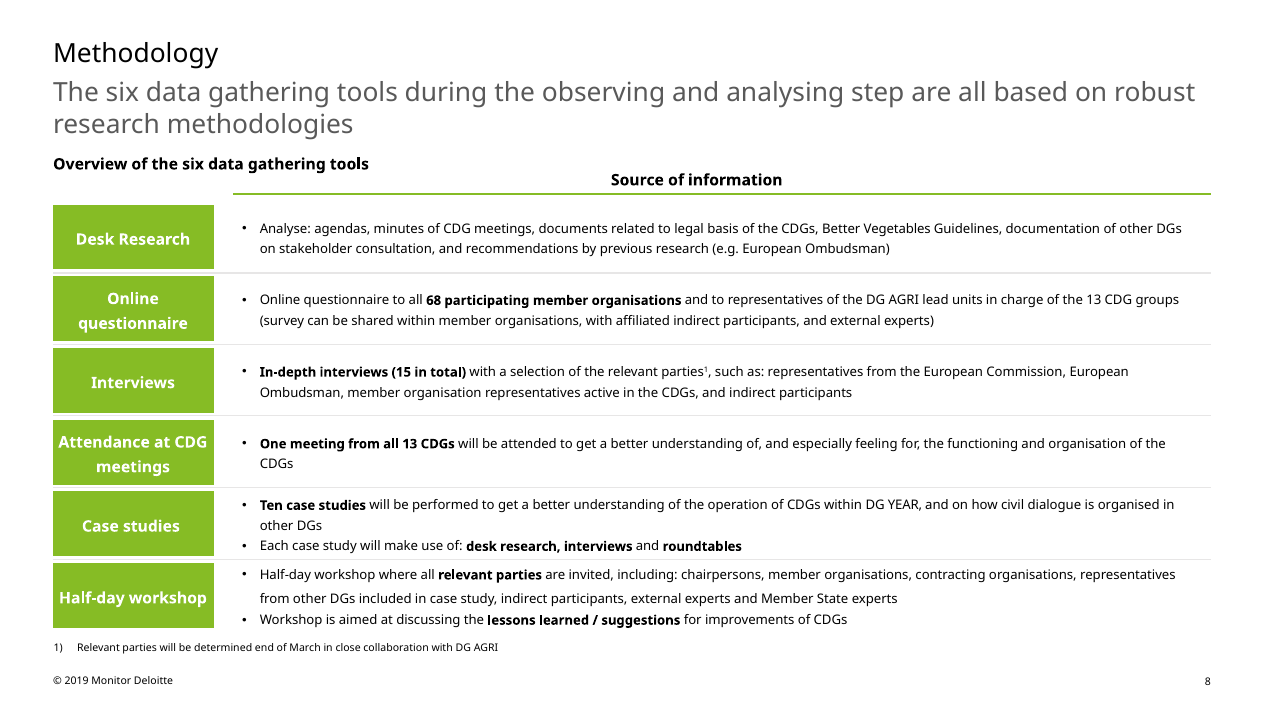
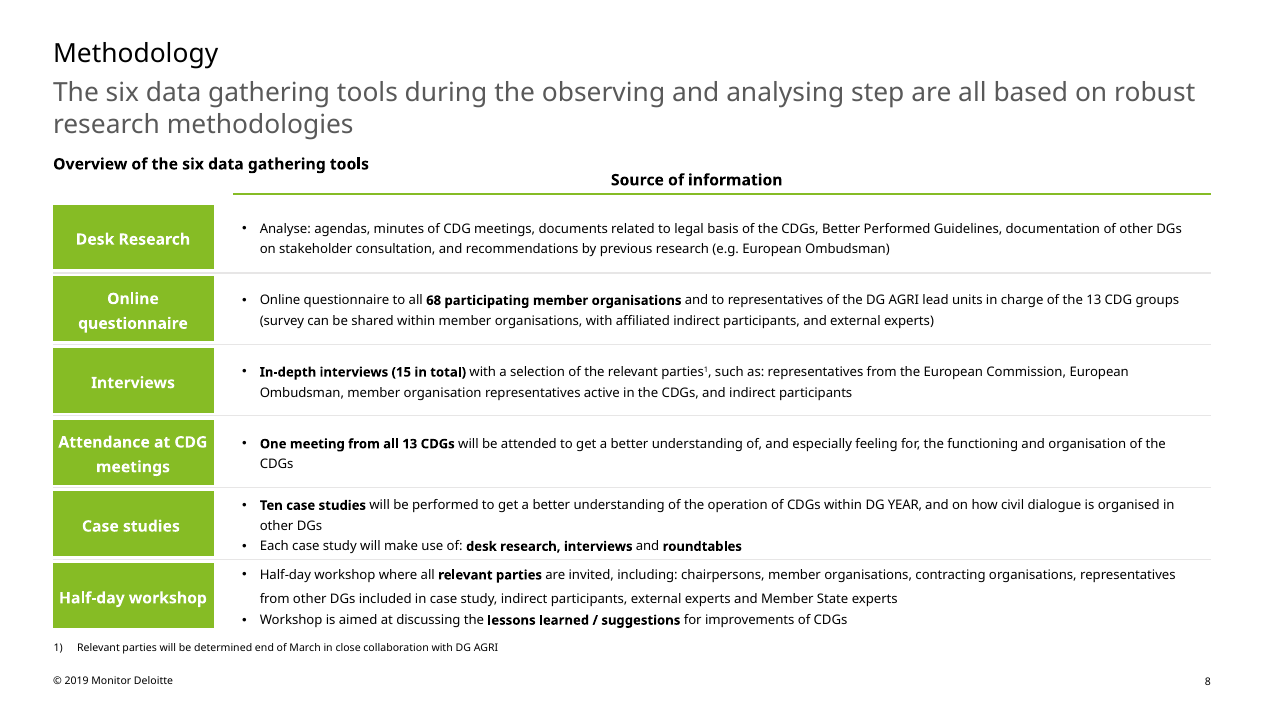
Better Vegetables: Vegetables -> Performed (897, 229)
